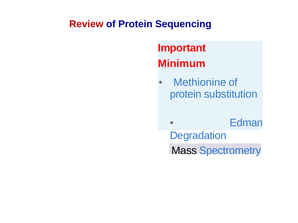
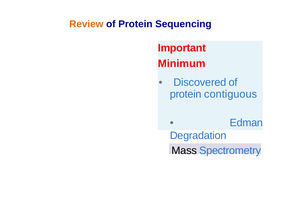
Review colour: red -> orange (86, 24)
Methionine: Methionine -> Discovered (200, 83)
substitution: substitution -> contiguous (231, 94)
